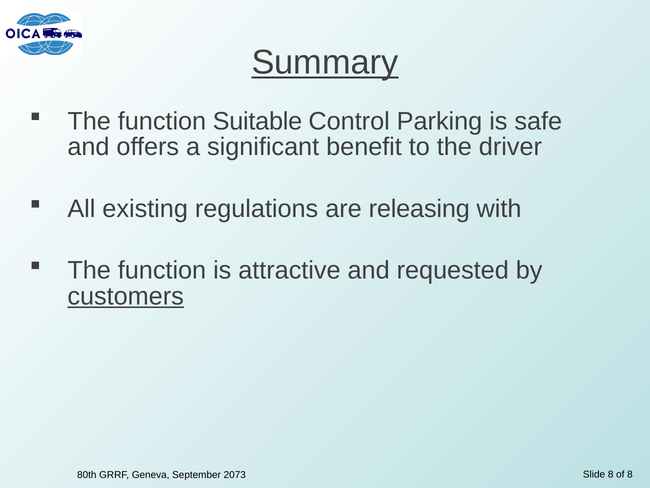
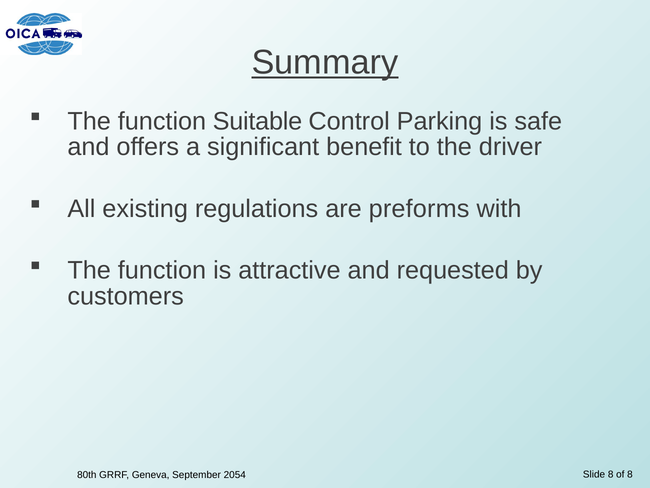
releasing: releasing -> preforms (419, 209)
customers underline: present -> none (126, 296)
2073: 2073 -> 2054 (235, 474)
